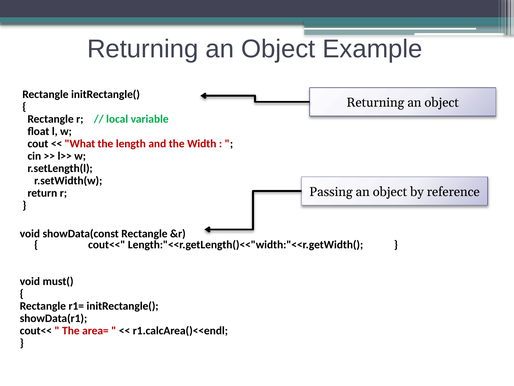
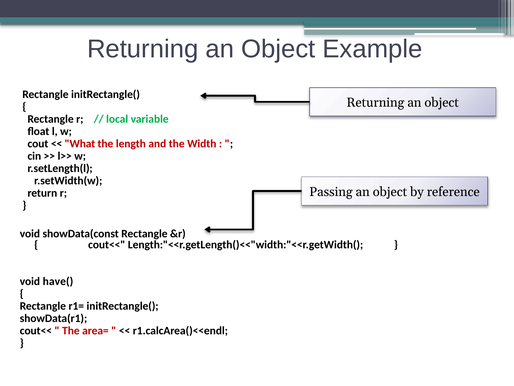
must(: must( -> have( (58, 281)
